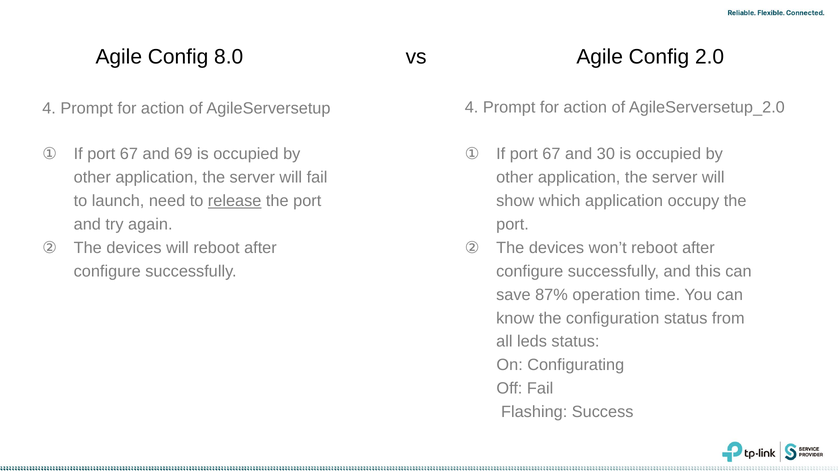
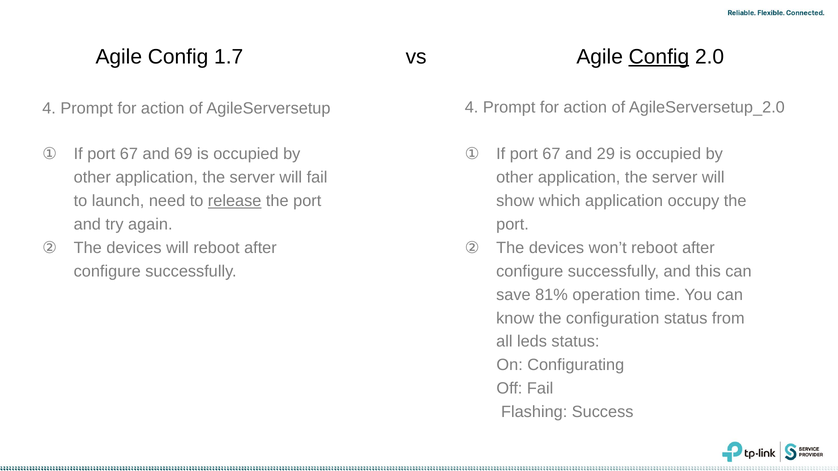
8.0: 8.0 -> 1.7 (229, 57)
Config underline: none -> present (659, 57)
30: 30 -> 29 (606, 154)
87%: 87% -> 81% (551, 295)
